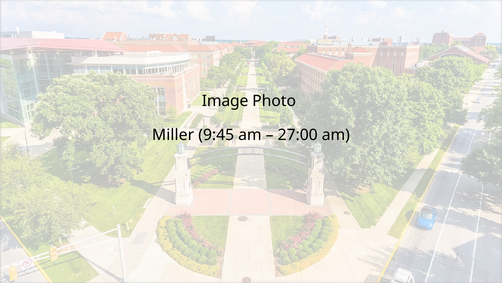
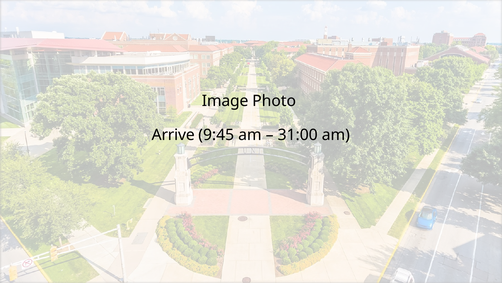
Miller: Miller -> Arrive (173, 135)
27:00: 27:00 -> 31:00 (298, 135)
